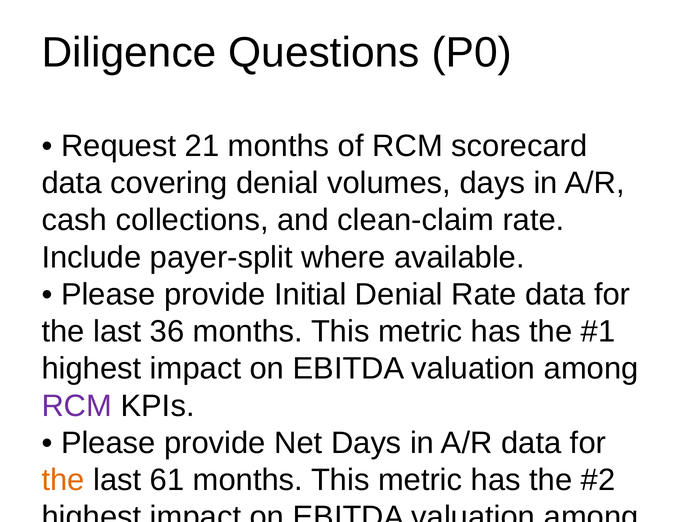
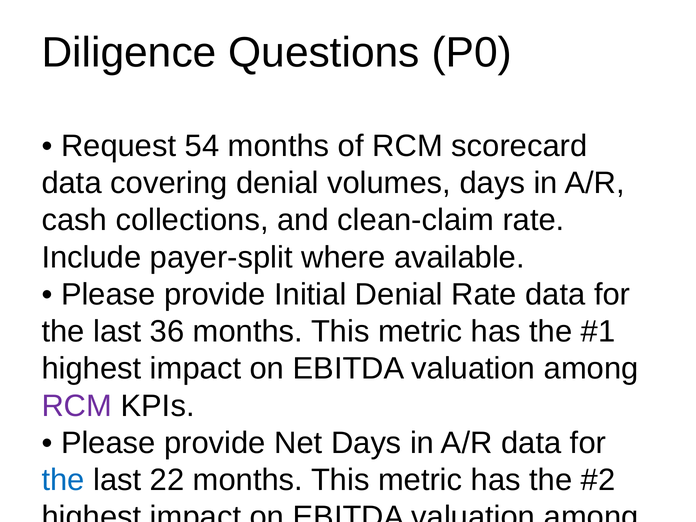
21: 21 -> 54 (202, 146)
the colour: orange -> blue (63, 480)
61: 61 -> 22 (167, 480)
